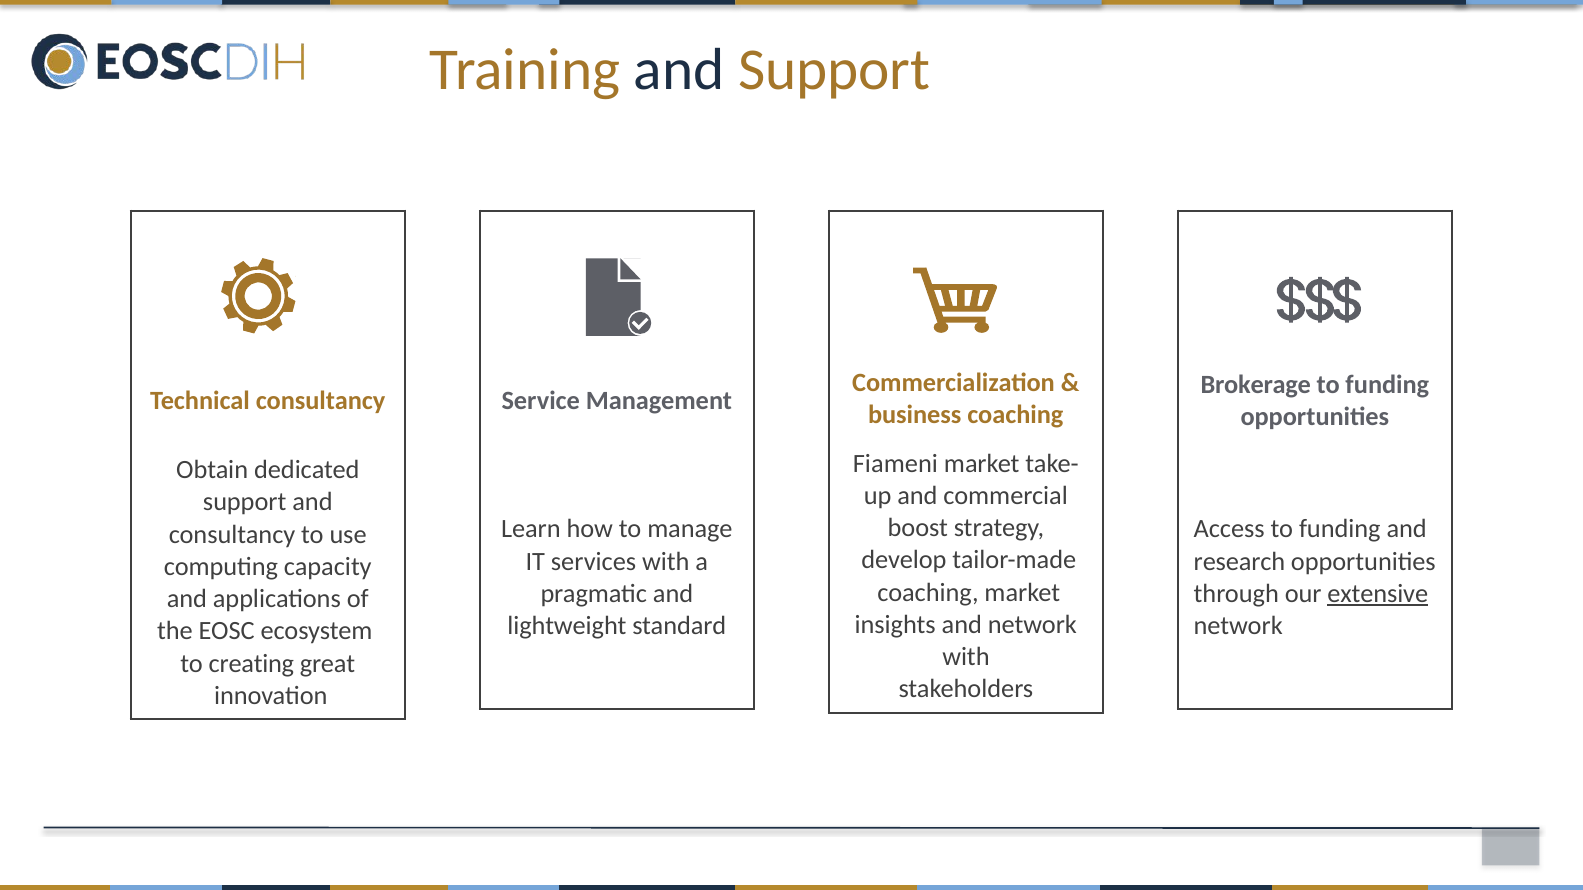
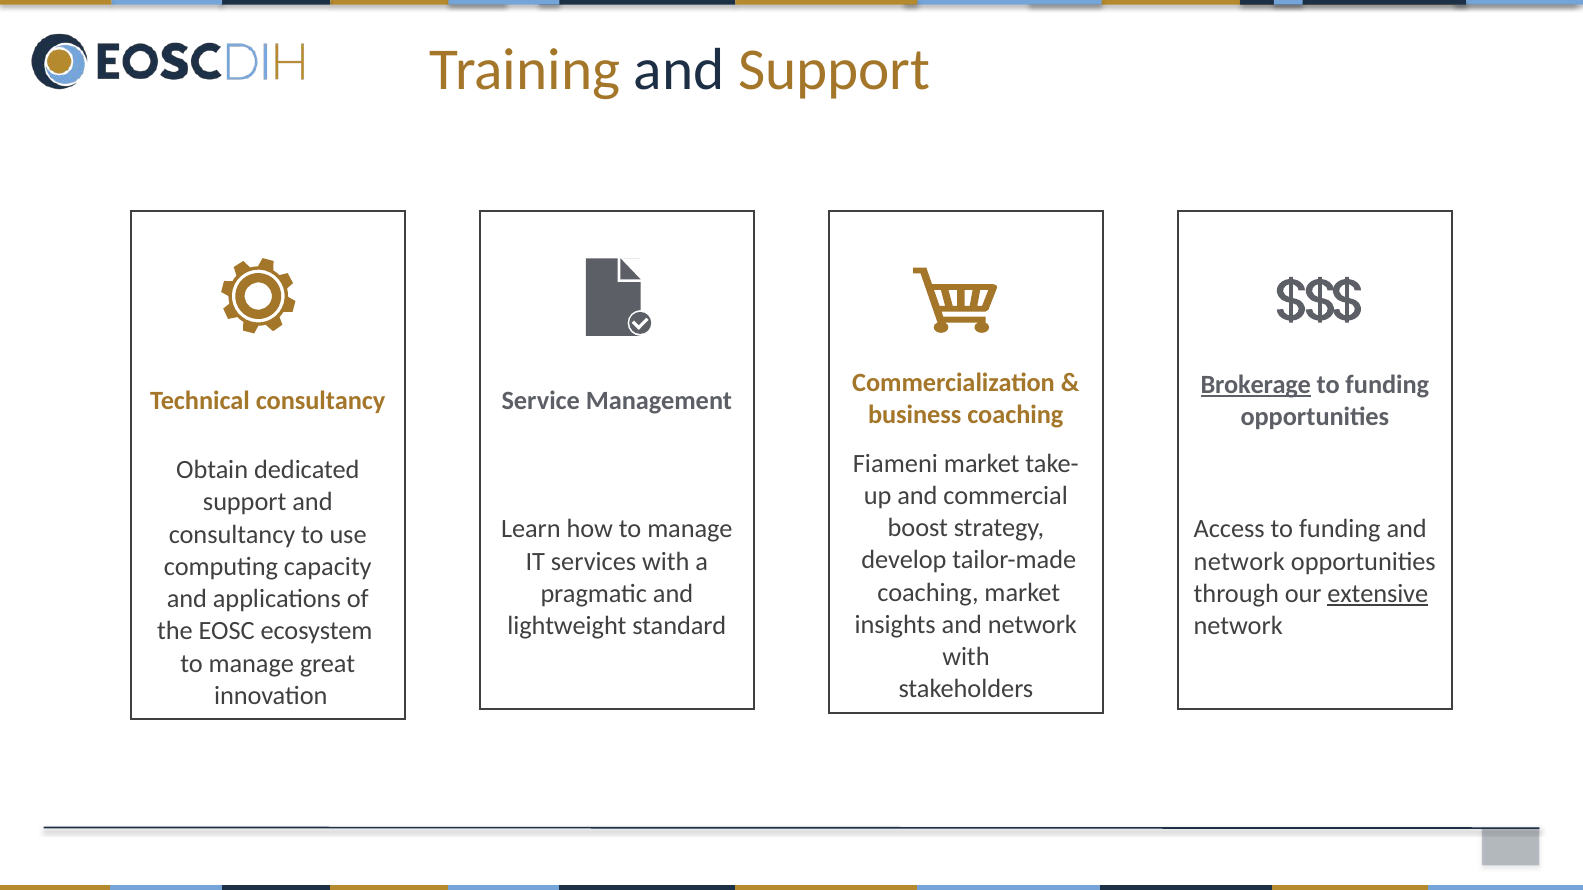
Brokerage underline: none -> present (1256, 385)
research: research -> network (1239, 562)
creating: creating -> manage (251, 664)
